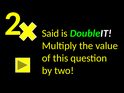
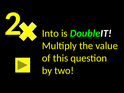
Said: Said -> Into (50, 33)
